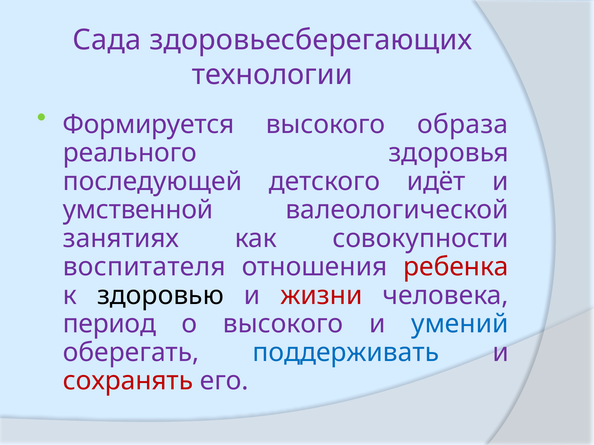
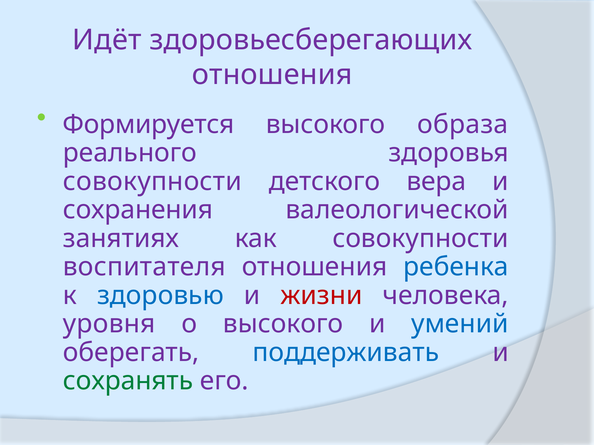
Сада: Сада -> Идёт (107, 40)
технологии: технологии -> отношения (272, 75)
последующей: последующей -> совокупности (152, 182)
идёт: идёт -> вера (436, 182)
умственной: умственной -> сохранения (138, 210)
ребенка colour: red -> blue (456, 267)
здоровью colour: black -> blue (160, 296)
период: период -> уровня (109, 324)
сохранять colour: red -> green (128, 381)
